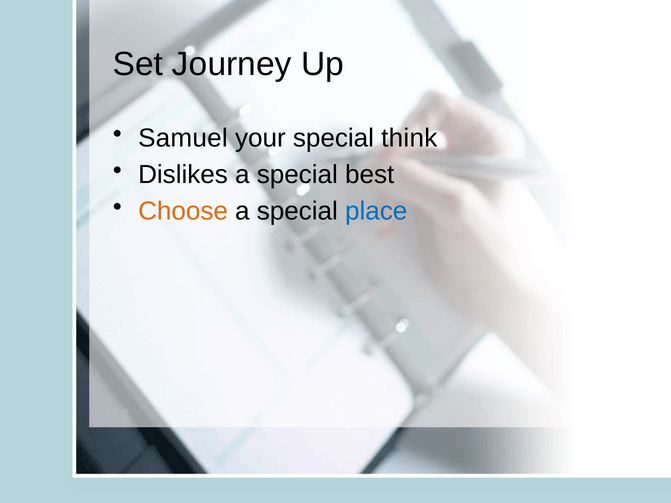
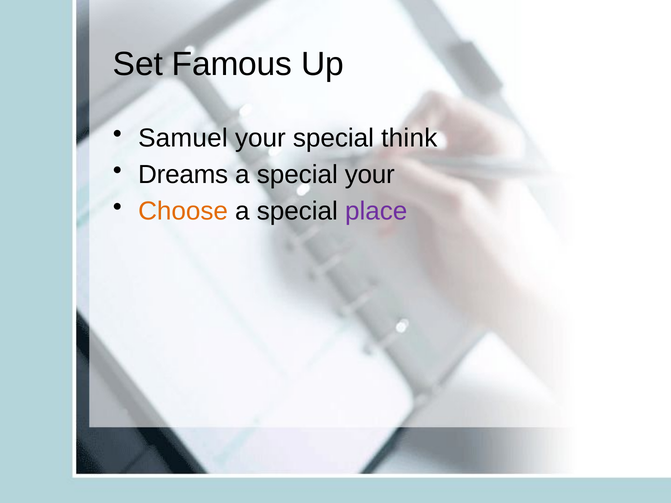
Journey: Journey -> Famous (232, 64)
Dislikes: Dislikes -> Dreams (183, 175)
special best: best -> your (370, 175)
place colour: blue -> purple (376, 211)
